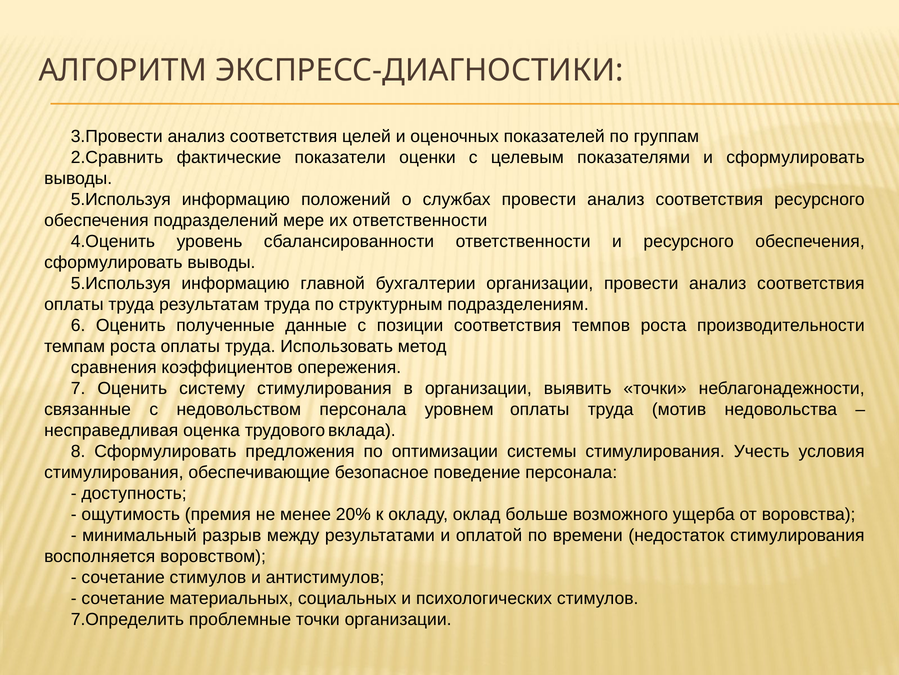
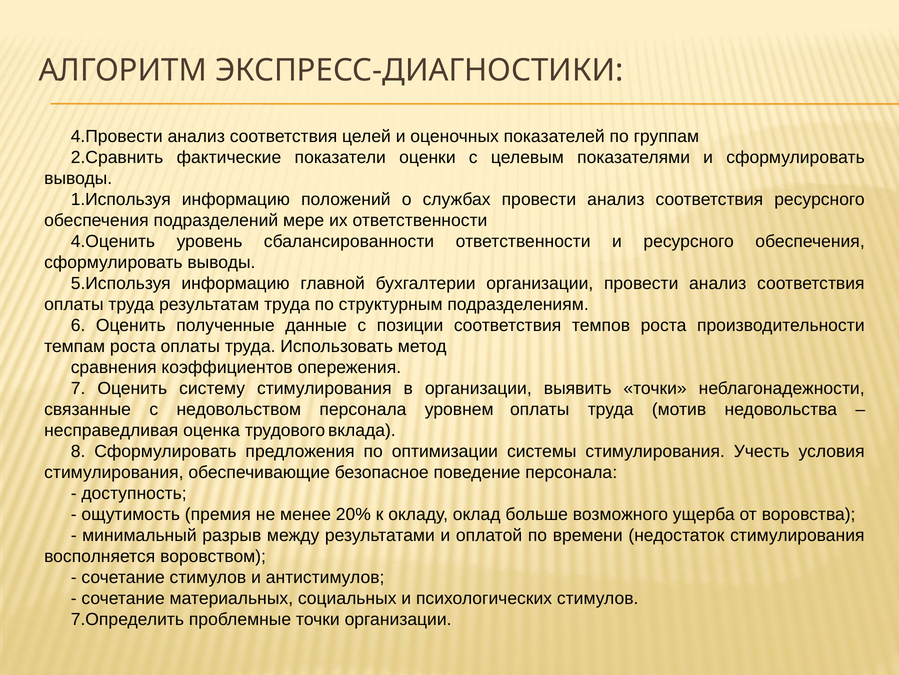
3.Провести: 3.Провести -> 4.Провести (117, 136)
5.Используя: 5.Используя -> 1.Используя (121, 199)
